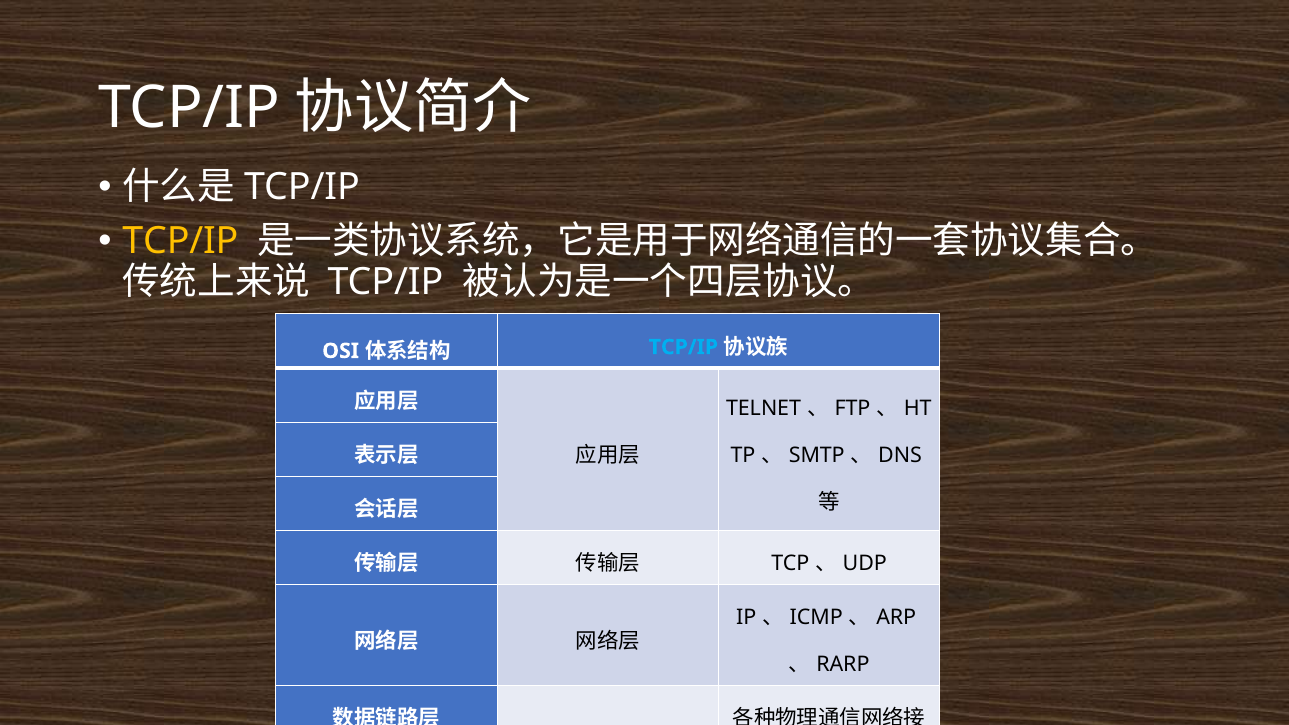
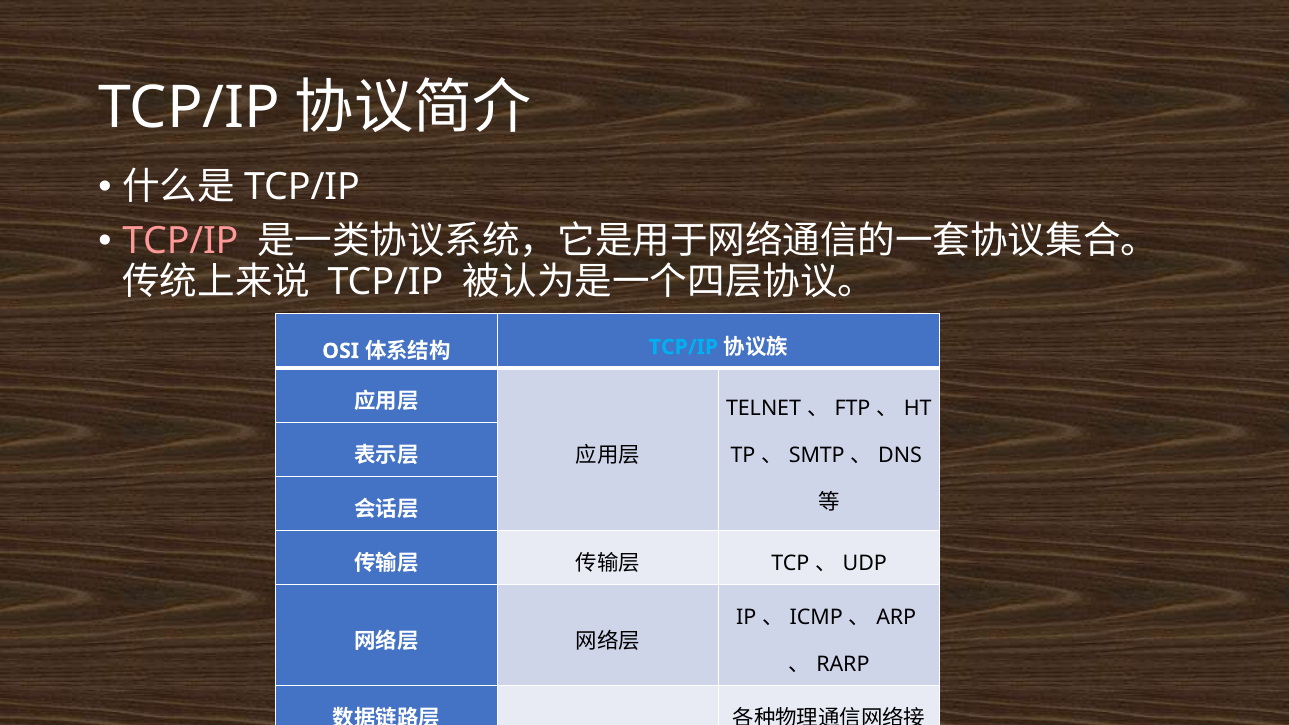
TCP/IP colour: yellow -> pink (180, 241)
